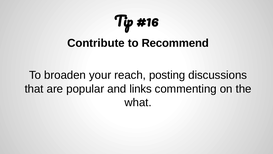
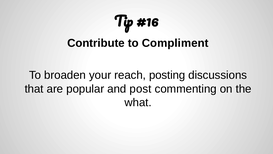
Recommend: Recommend -> Compliment (175, 43)
links: links -> post (140, 89)
